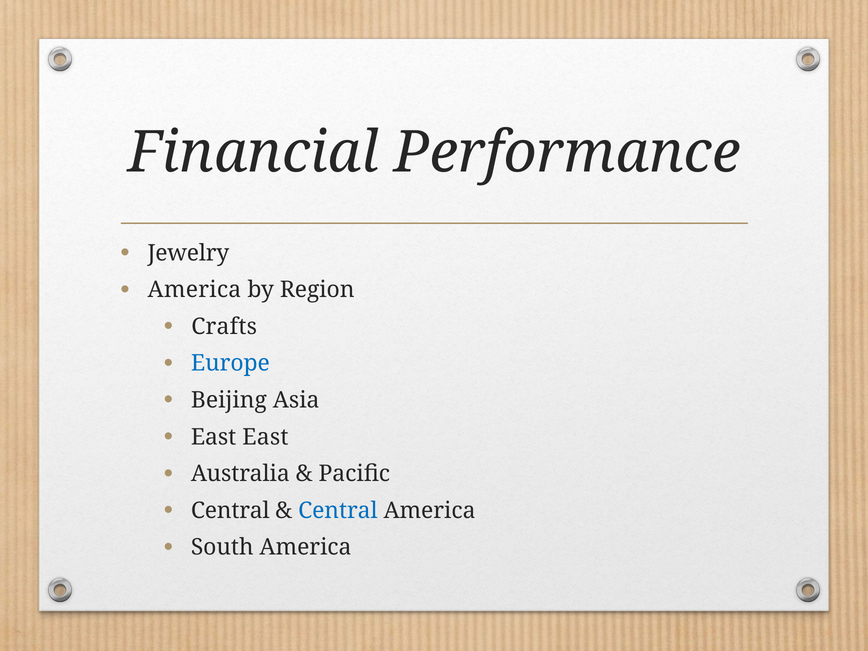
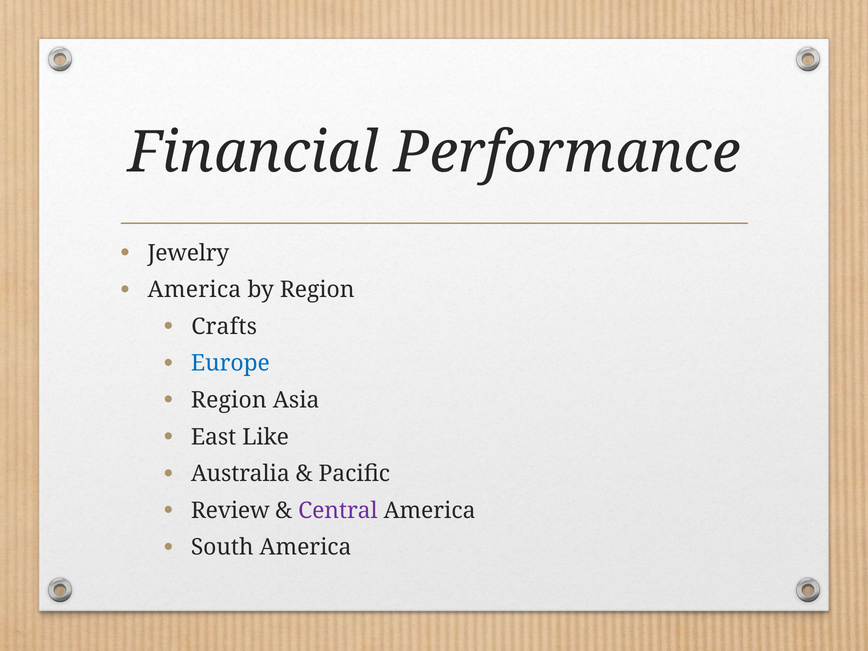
Beijing: Beijing -> Region (229, 400)
East East: East -> Like (266, 437)
Central: Central -> Review (230, 511)
Central colour: blue -> purple (338, 511)
